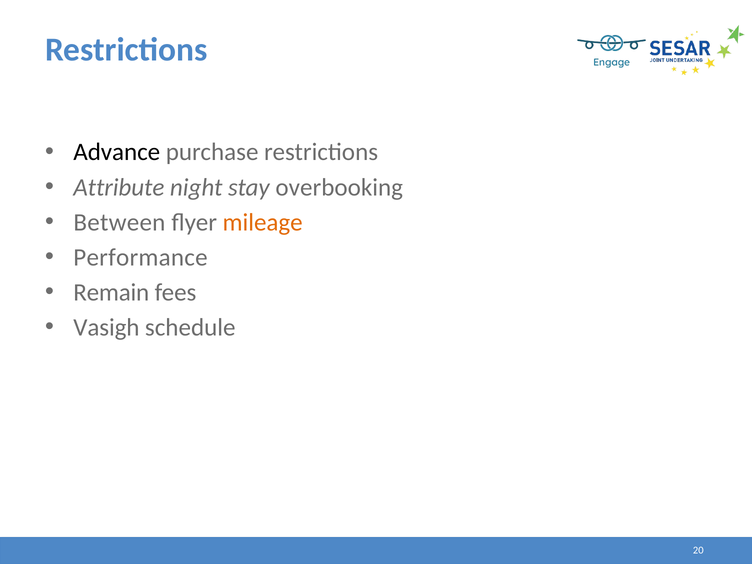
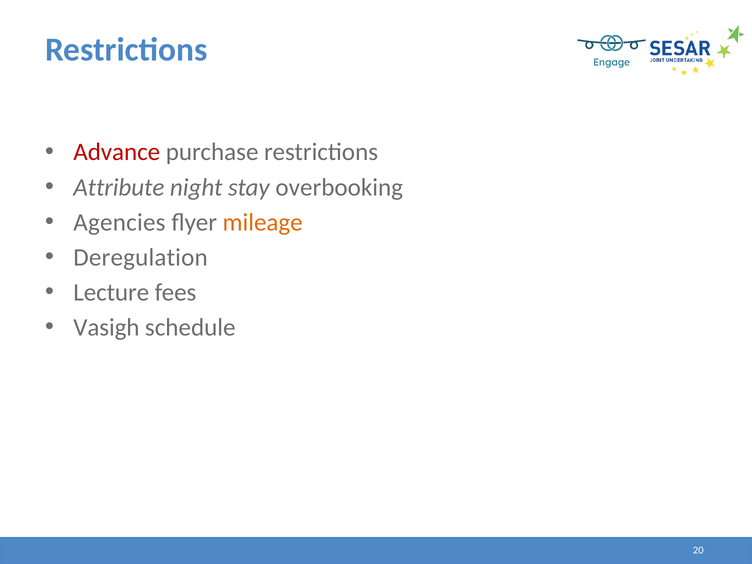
Advance colour: black -> red (117, 152)
Between: Between -> Agencies (119, 222)
Performance: Performance -> Deregulation (141, 257)
Remain: Remain -> Lecture (111, 292)
